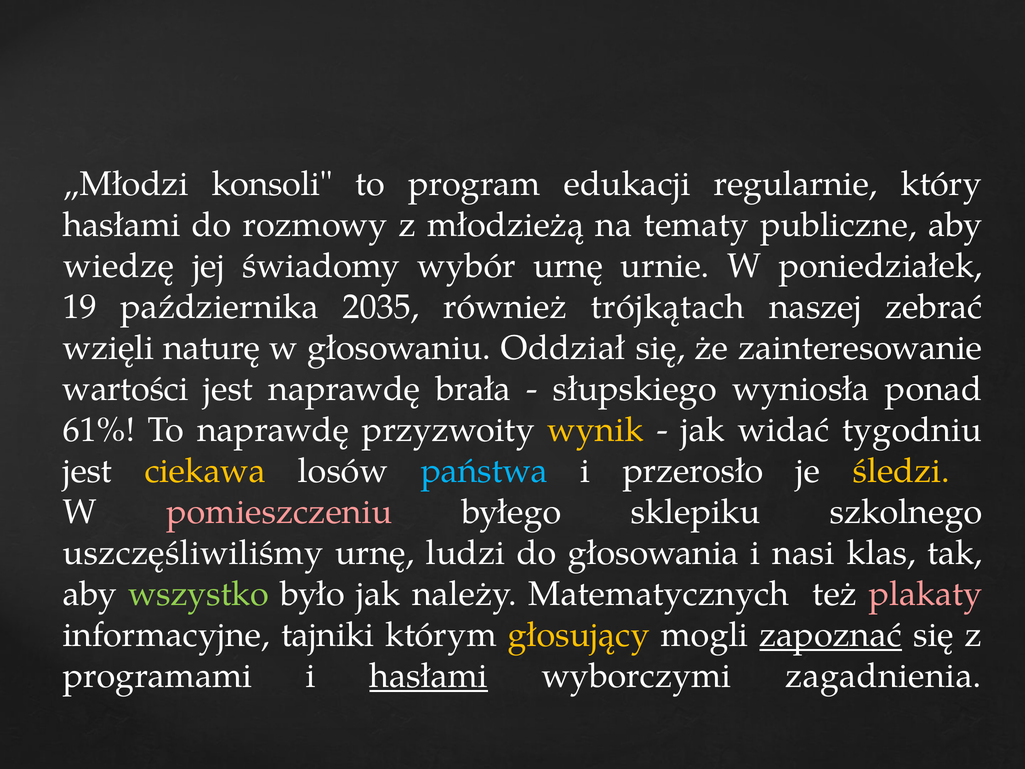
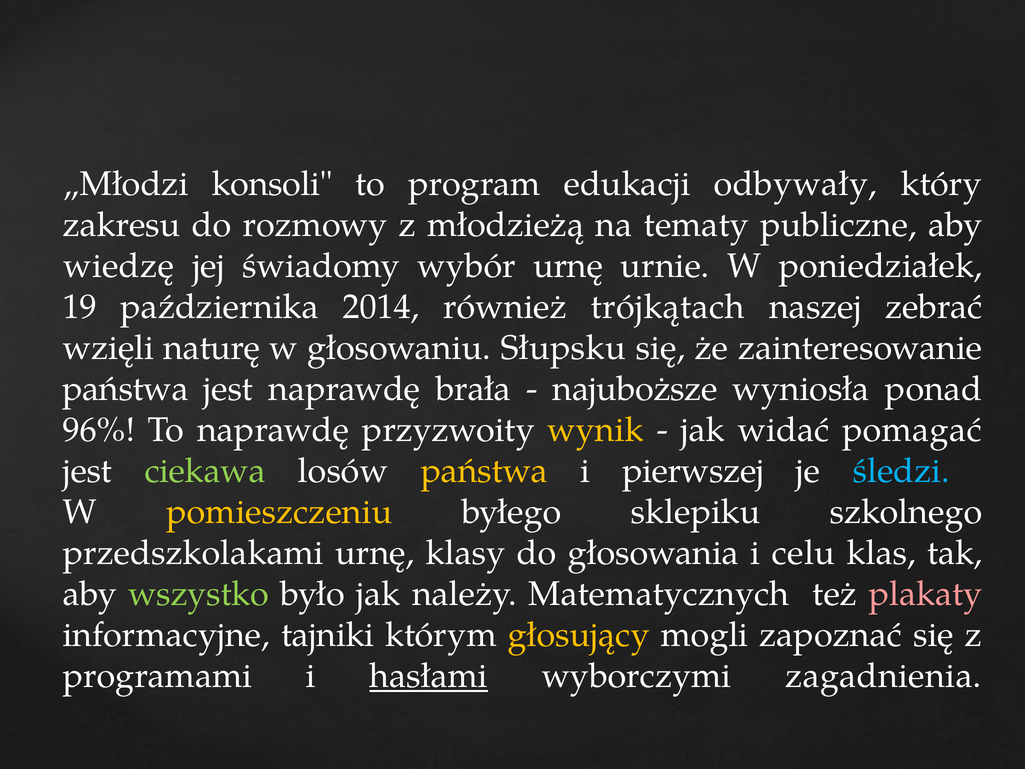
regularnie: regularnie -> odbywały (795, 184)
hasłami: hasłami -> zakresu (122, 225)
2035: 2035 -> 2014 (381, 307)
Oddział: Oddział -> Słupsku (563, 348)
wartości: wartości -> państwa (125, 389)
słupskiego: słupskiego -> najuboższe (635, 389)
61%: 61% -> 96% (99, 430)
tygodniu: tygodniu -> pomagać (912, 430)
ciekawa colour: yellow -> light green (205, 471)
państwa colour: light blue -> yellow (484, 471)
przerosło: przerosło -> pierwszej (693, 471)
śledzi colour: yellow -> light blue (901, 471)
pomieszczeniu colour: pink -> yellow (279, 512)
uszczęśliwiliśmy: uszczęśliwiliśmy -> przedszkolakami (193, 553)
ludzi: ludzi -> klasy (466, 553)
nasi: nasi -> celu (803, 553)
zapoznać underline: present -> none (831, 635)
